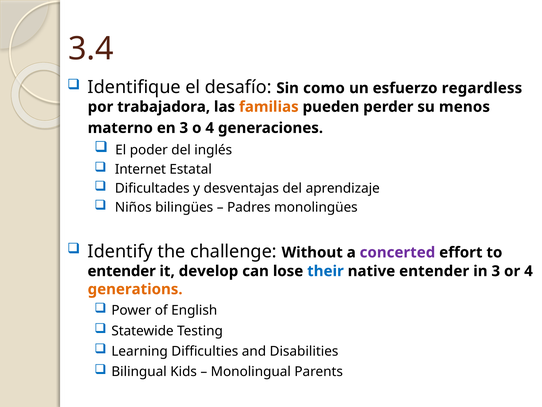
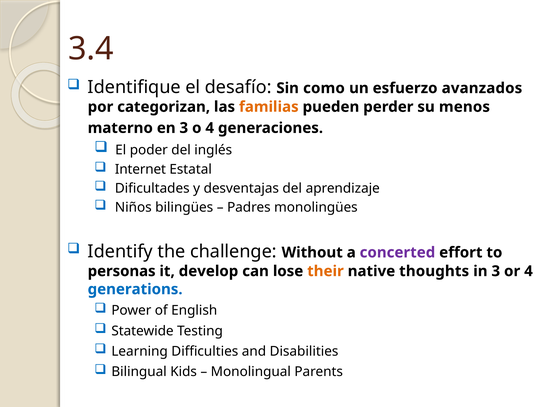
regardless: regardless -> avanzados (482, 88)
trabajadora: trabajadora -> categorizan (164, 107)
entender: entender -> personas (122, 271)
their colour: blue -> orange (325, 271)
native entender: entender -> thoughts (434, 271)
generations colour: orange -> blue (135, 289)
